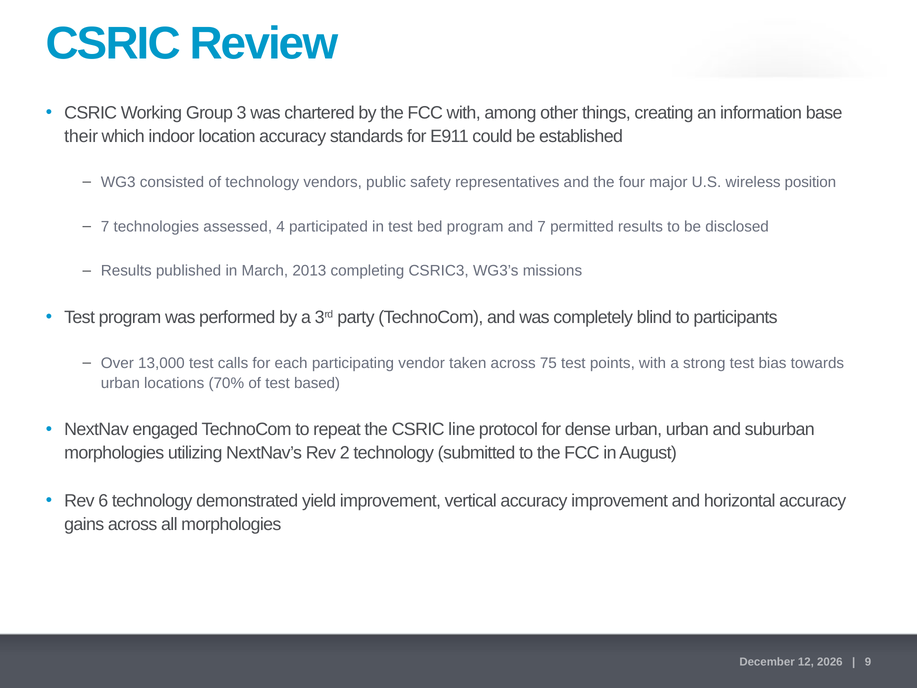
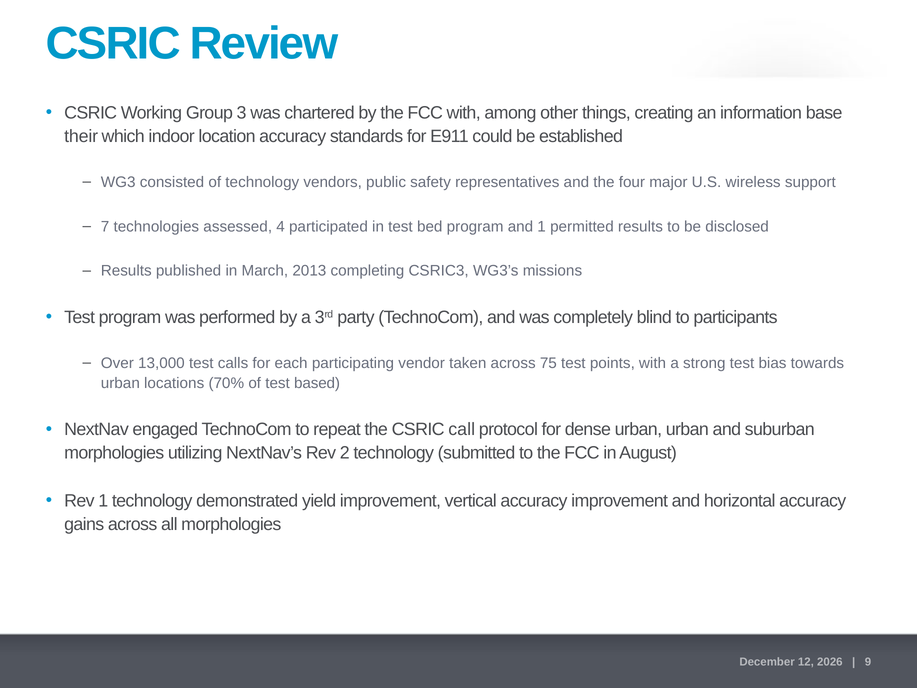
position: position -> support (810, 182)
and 7: 7 -> 1 (542, 226)
line: line -> call (462, 429)
Rev 6: 6 -> 1 (103, 501)
